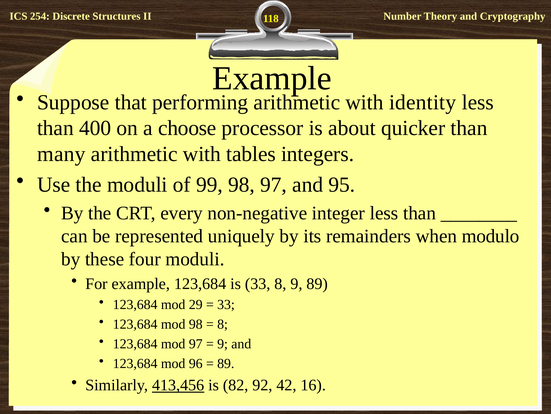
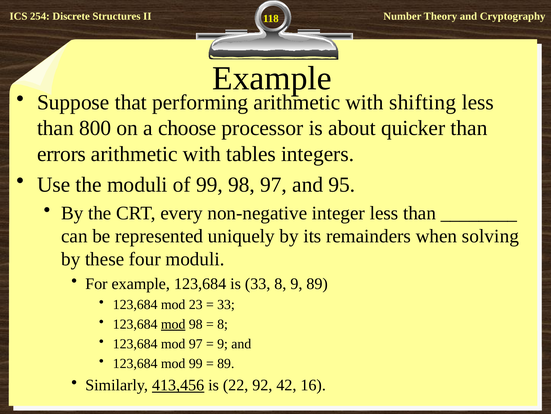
identity: identity -> shifting (423, 102)
400: 400 -> 800 (95, 128)
many: many -> errors (62, 154)
modulo: modulo -> solving (490, 236)
29: 29 -> 23 (196, 304)
mod underline: none -> present (173, 324)
mod 96: 96 -> 99 (196, 363)
82: 82 -> 22 (236, 385)
